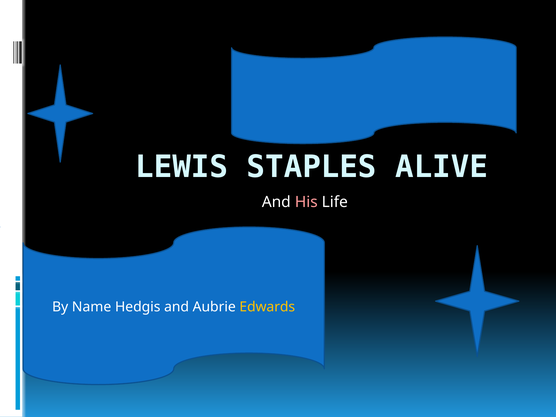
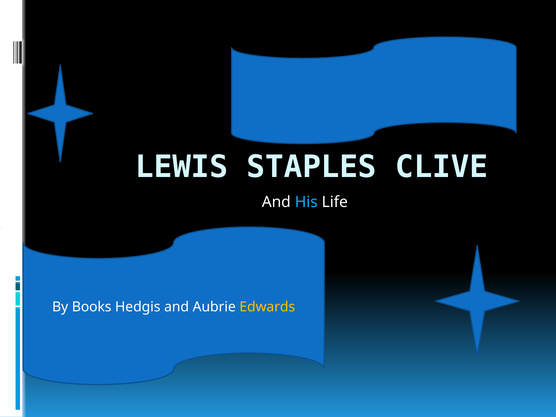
ALIVE: ALIVE -> CLIVE (442, 167)
His colour: pink -> light blue (306, 202)
Name: Name -> Books (92, 307)
